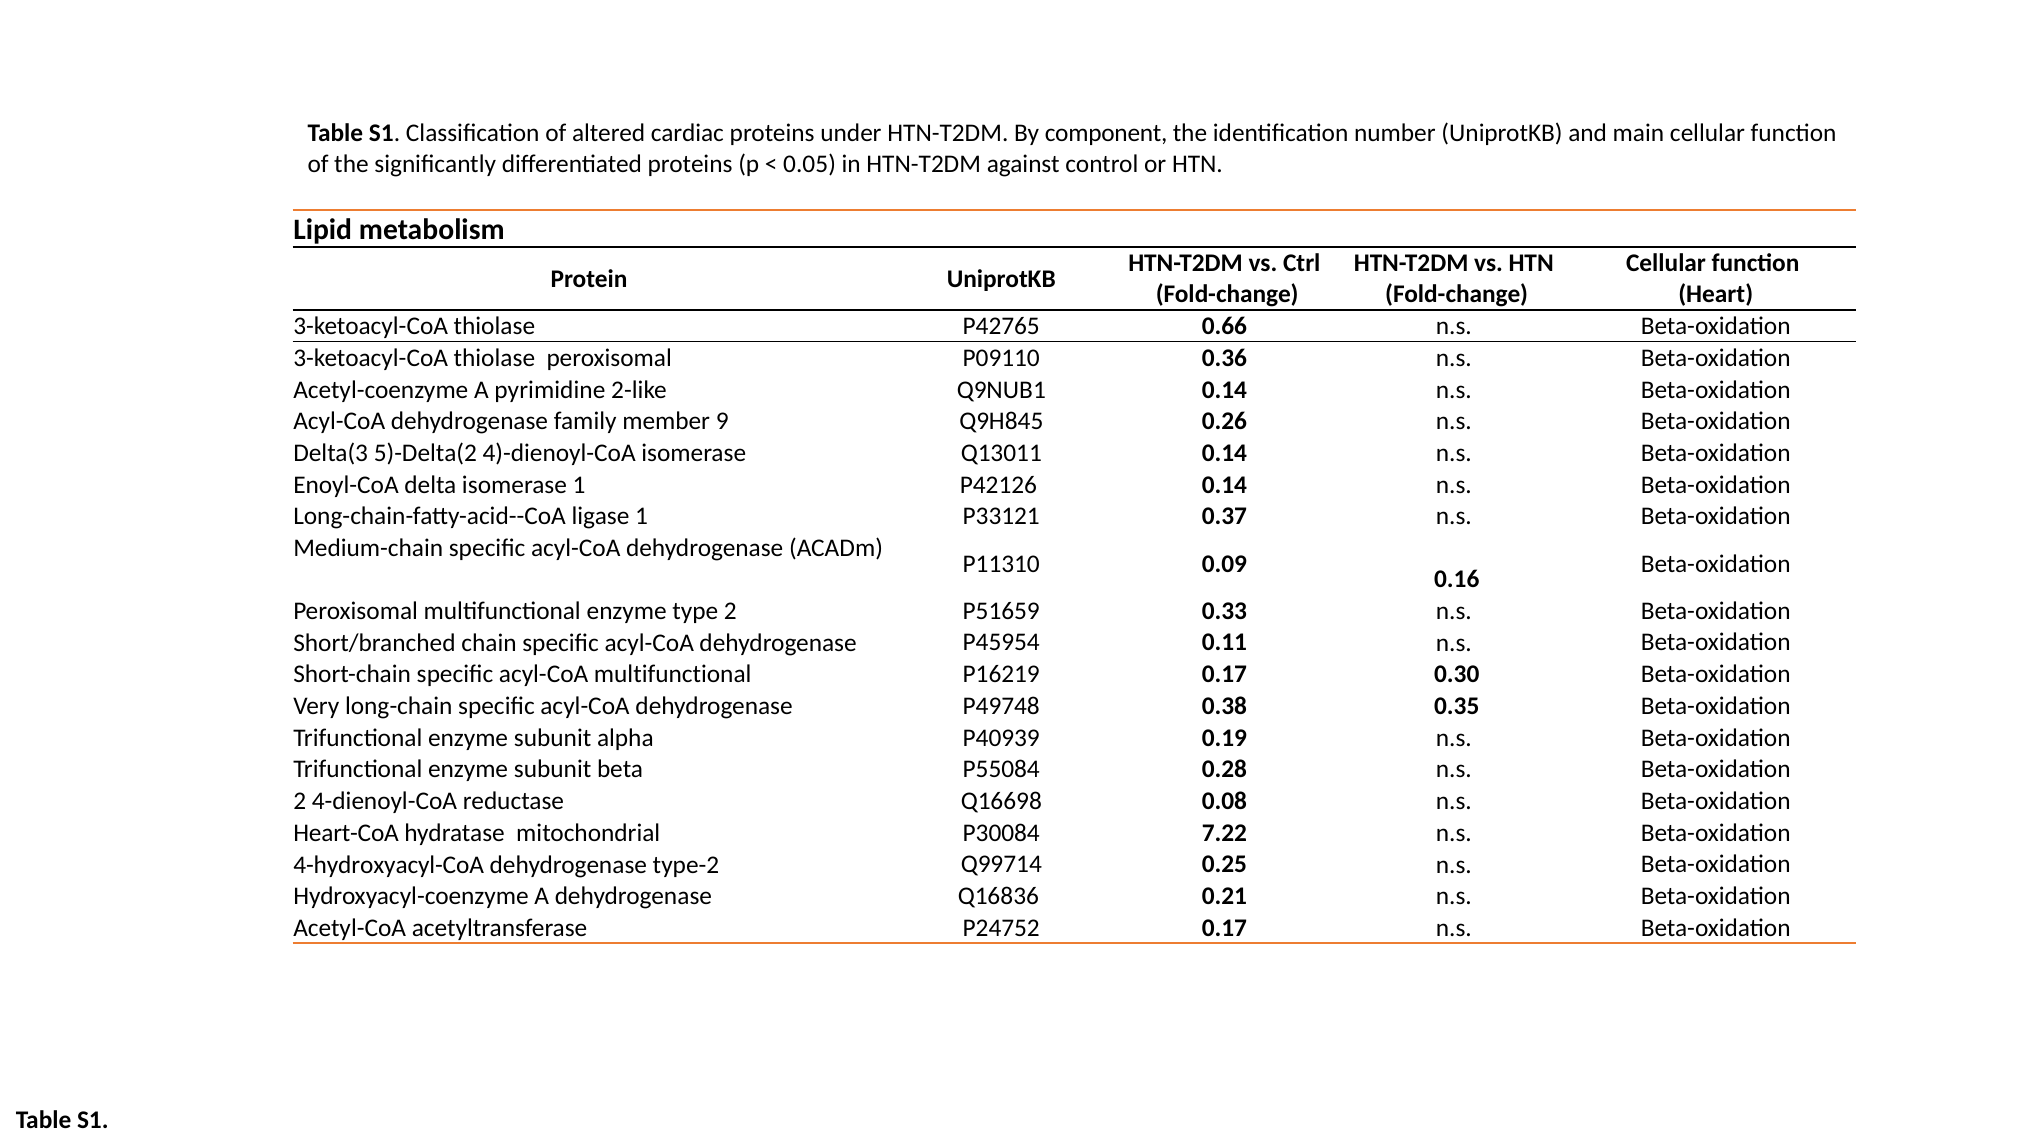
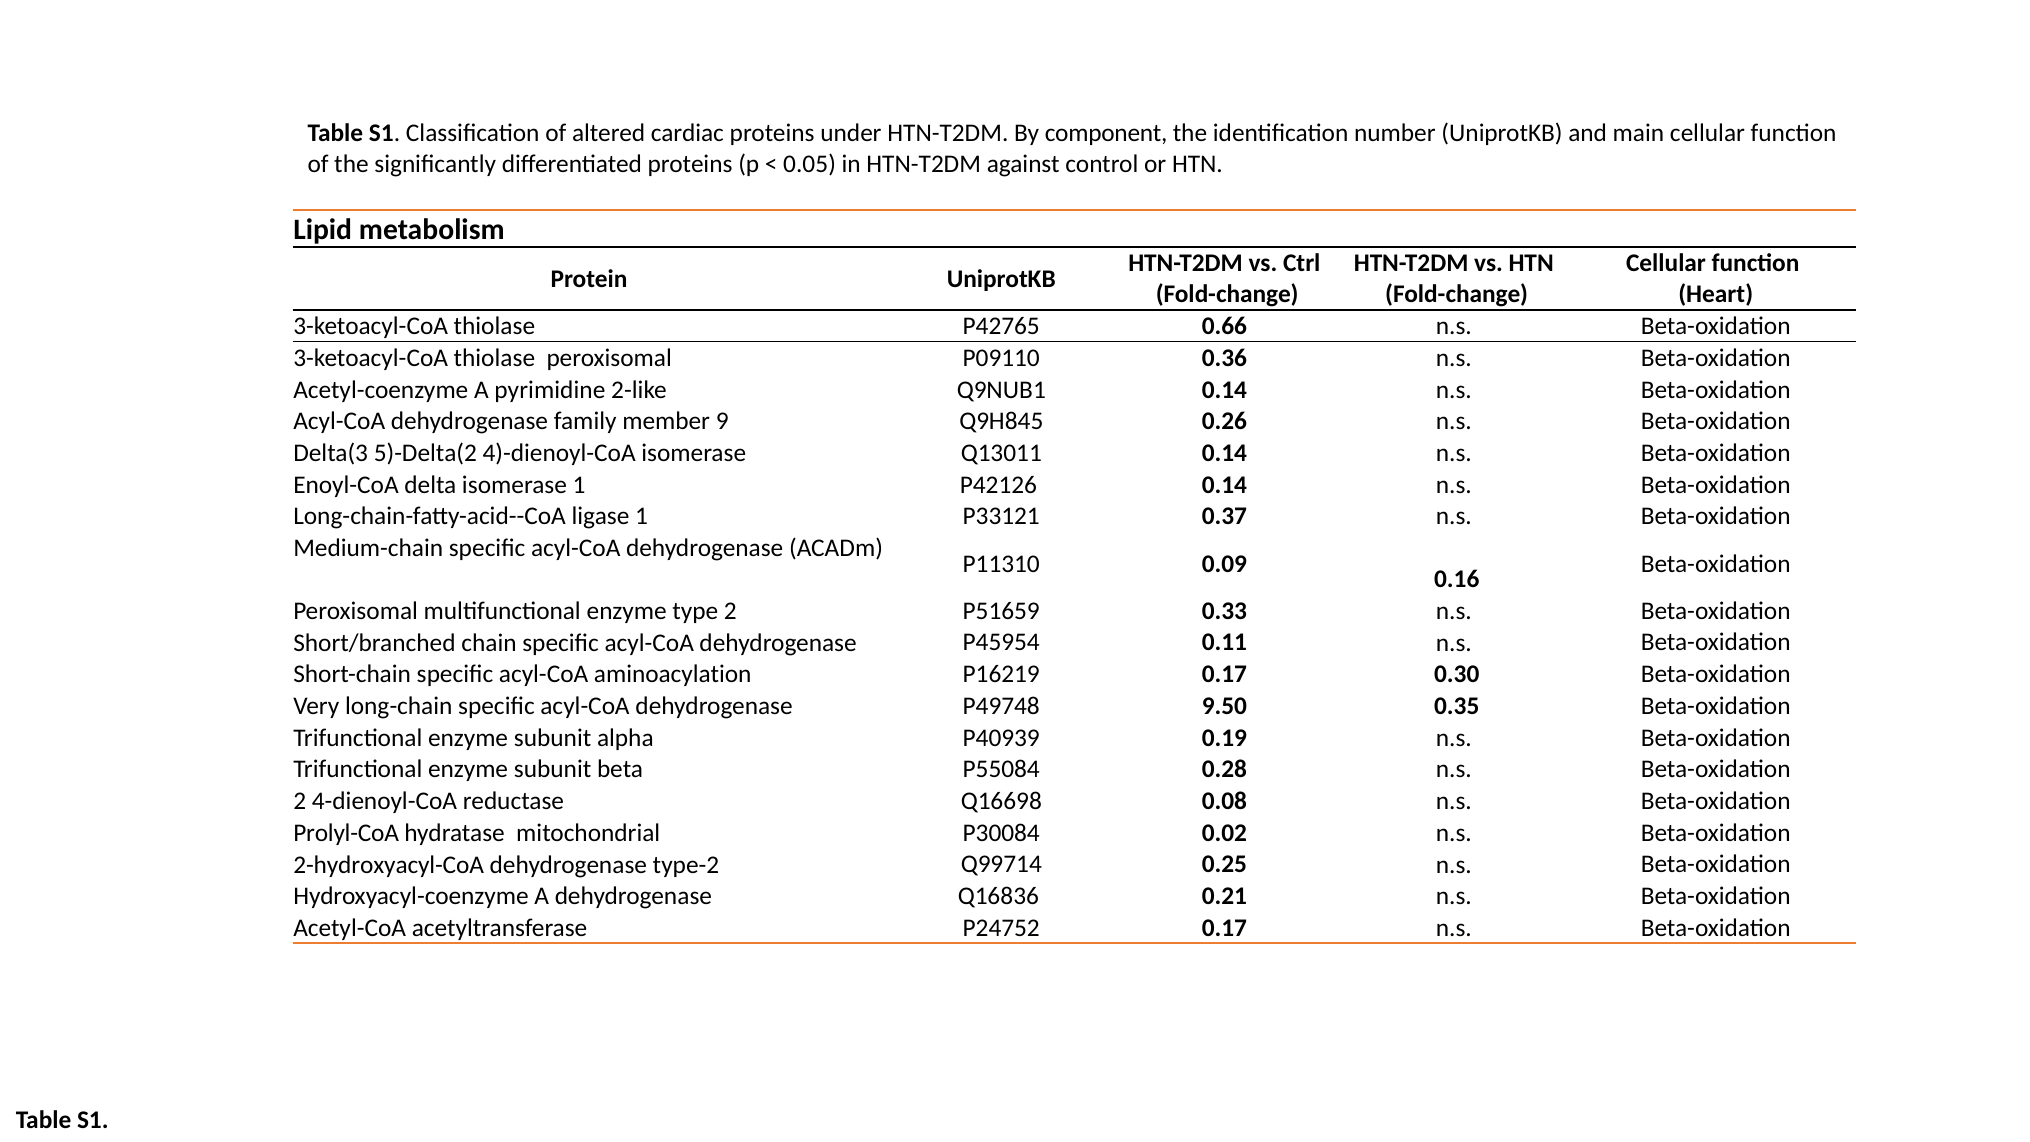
acyl-CoA multifunctional: multifunctional -> aminoacylation (673, 674)
0.38: 0.38 -> 9.50 (1224, 706)
Heart-CoA: Heart-CoA -> Prolyl-CoA (346, 833)
7.22: 7.22 -> 0.02 (1224, 833)
4-hydroxyacyl-CoA: 4-hydroxyacyl-CoA -> 2-hydroxyacyl-CoA (389, 865)
